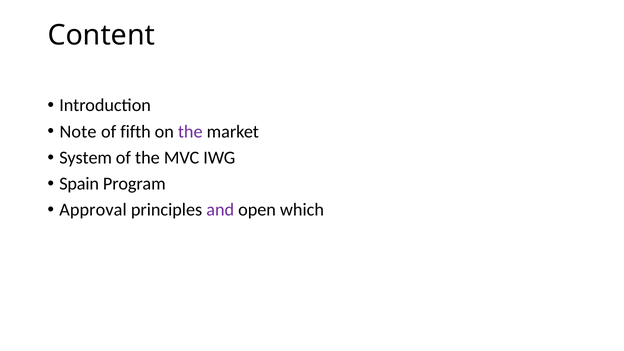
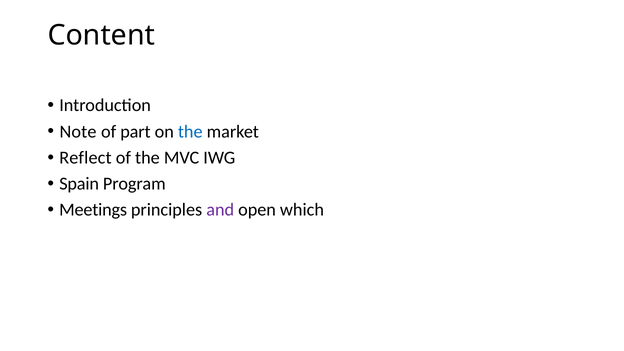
fifth: fifth -> part (135, 132)
the colour: purple -> blue (190, 132)
System: System -> Reflect (85, 158)
Approval: Approval -> Meetings (93, 210)
